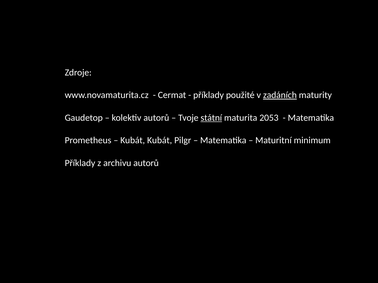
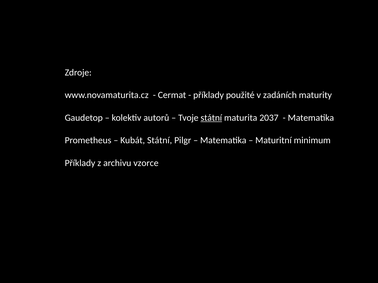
zadáních underline: present -> none (280, 95)
2053: 2053 -> 2037 (269, 118)
Kubát Kubát: Kubát -> Státní (160, 141)
archivu autorů: autorů -> vzorce (146, 163)
